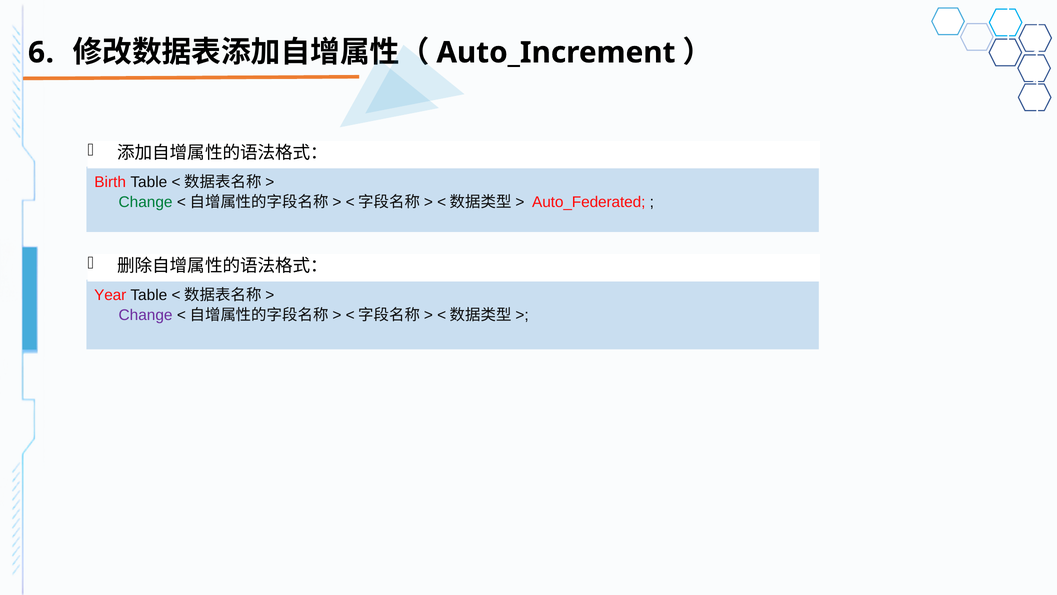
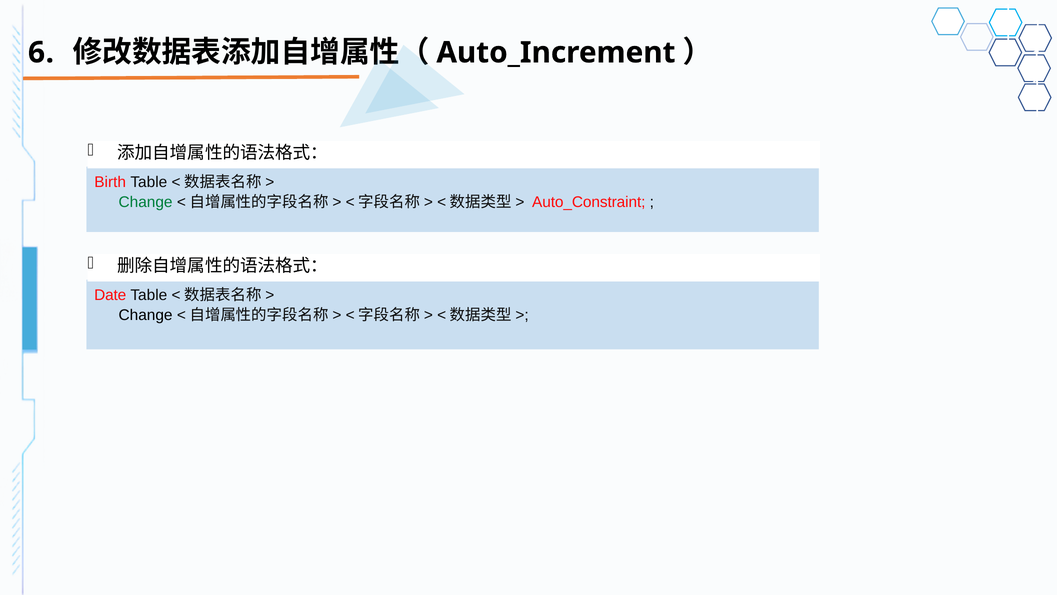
Auto_Federated: Auto_Federated -> Auto_Constraint (589, 202)
Year: Year -> Date (110, 295)
Change colour: purple -> black (146, 315)
